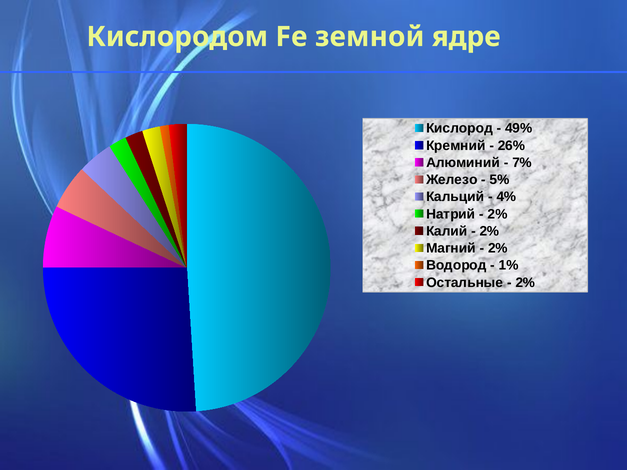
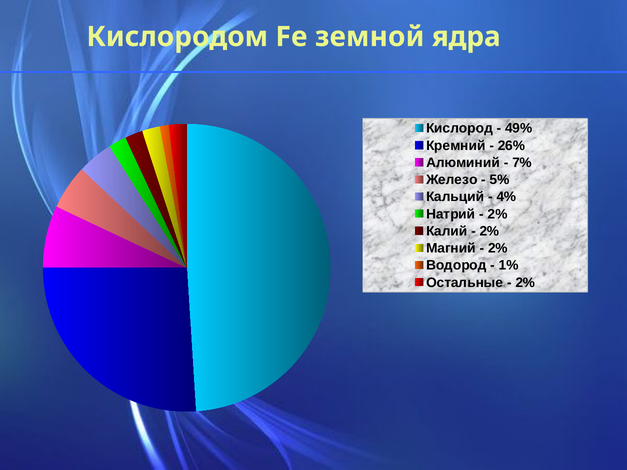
ядре: ядре -> ядра (466, 37)
